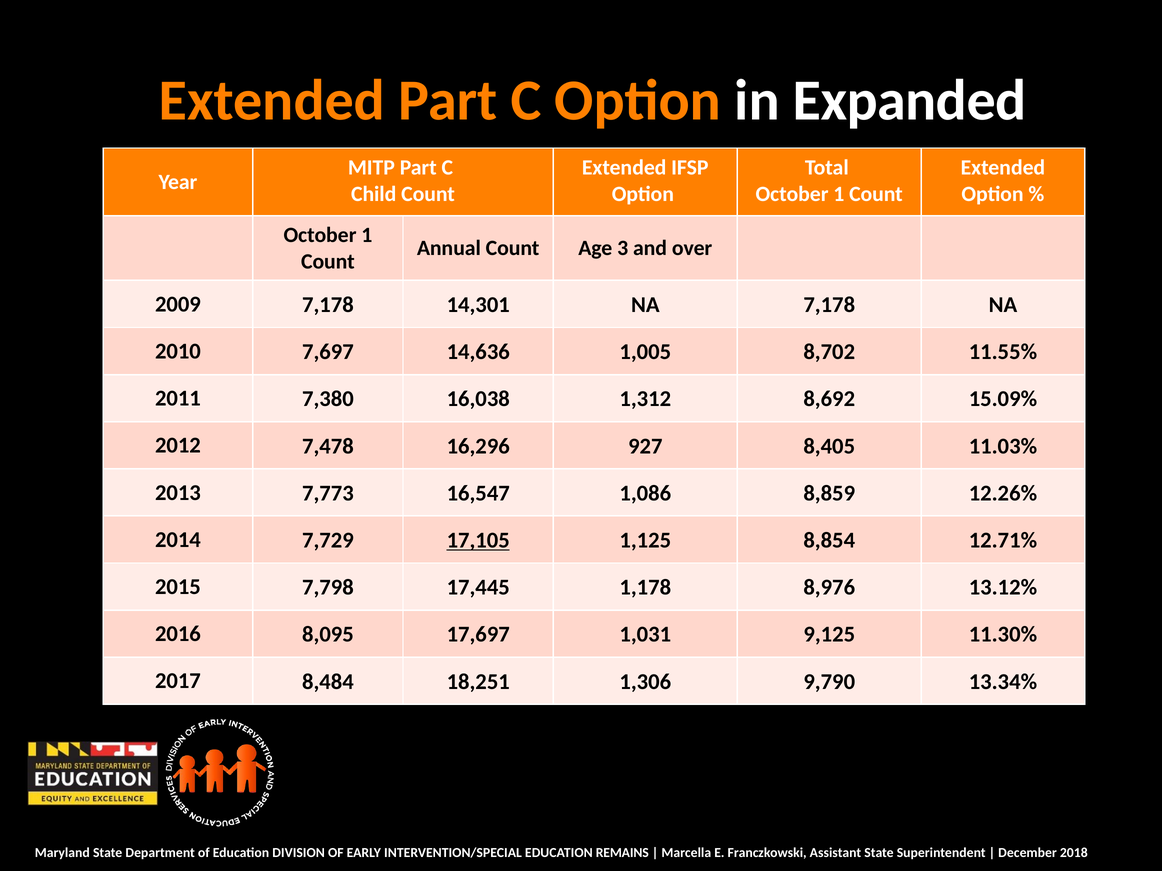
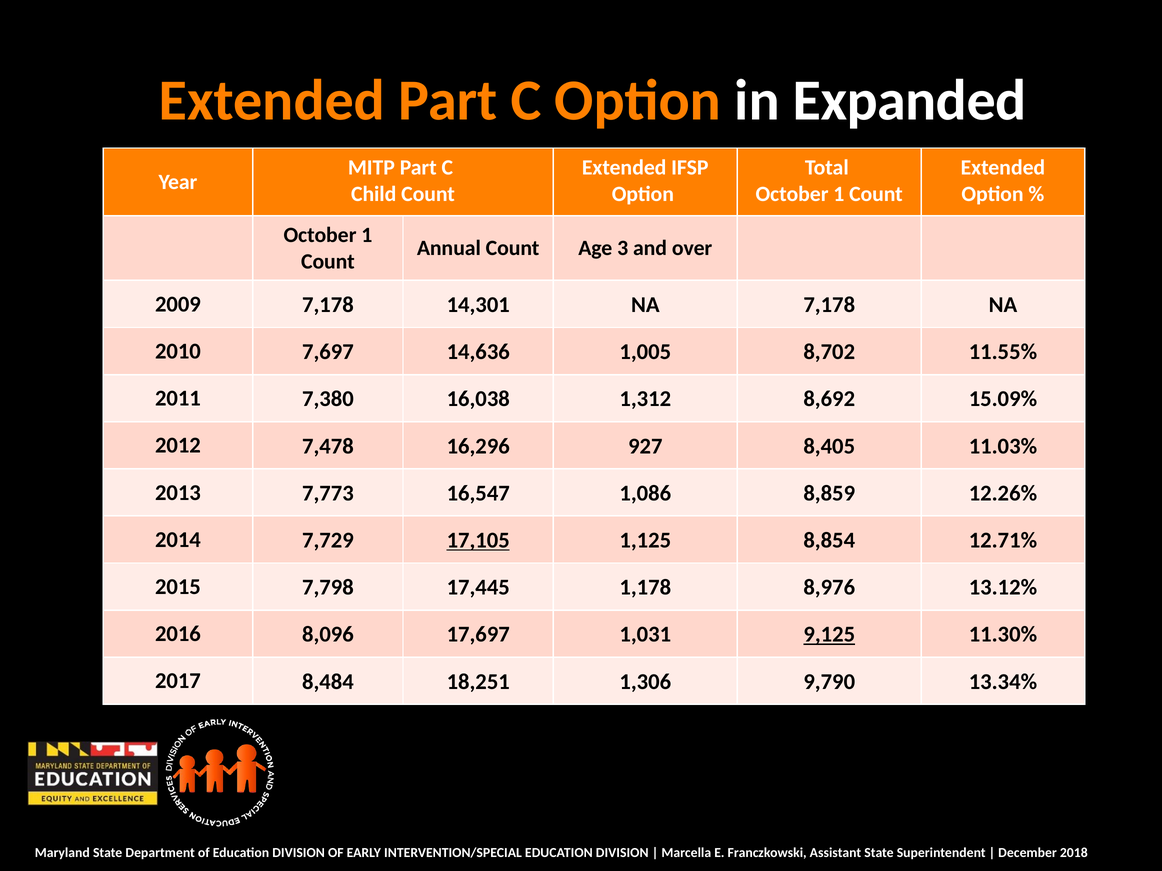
8,095: 8,095 -> 8,096 (328, 635)
9,125 underline: none -> present (829, 635)
INTERVENTION/SPECIAL EDUCATION REMAINS: REMAINS -> DIVISION (622, 853)
